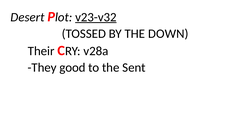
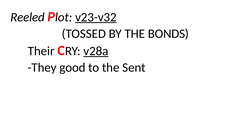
Desert: Desert -> Reeled (28, 17)
DOWN: DOWN -> BONDS (168, 34)
v28a underline: none -> present (96, 51)
